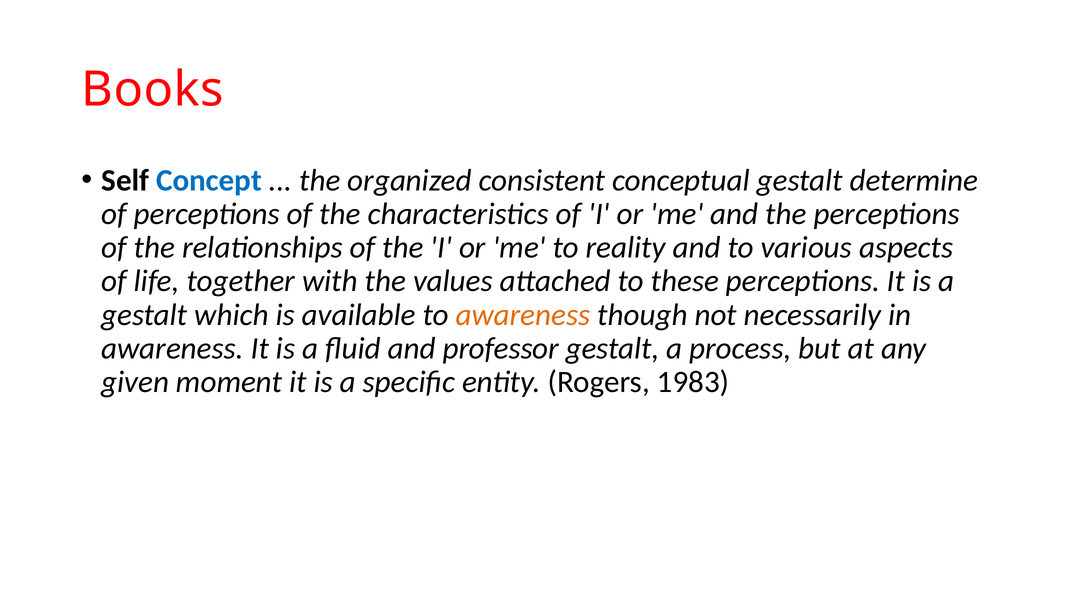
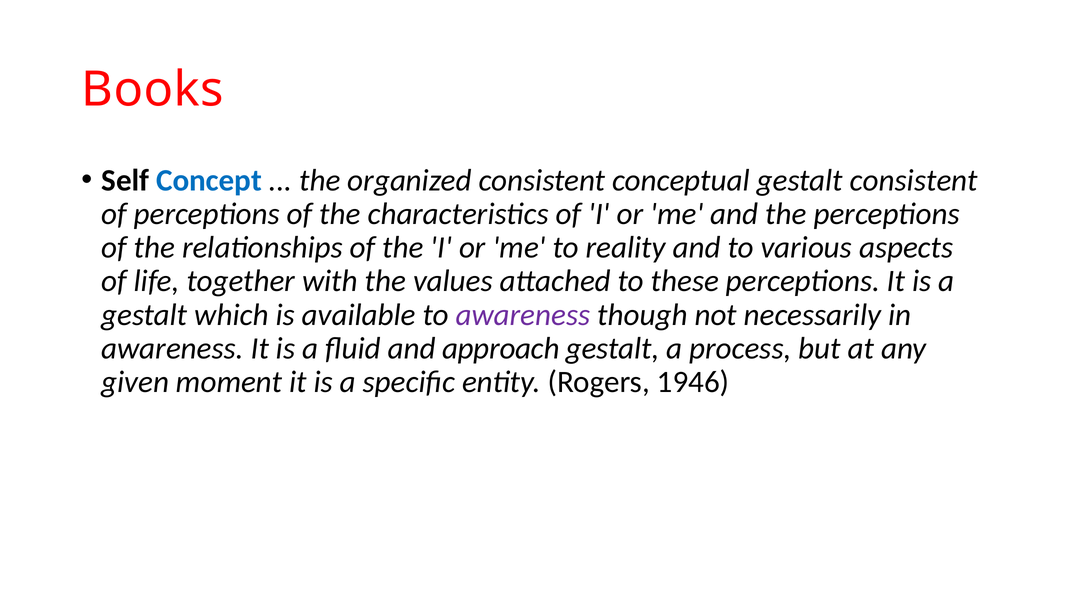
gestalt determine: determine -> consistent (914, 180)
awareness colour: orange -> purple (523, 315)
professor: professor -> approach (501, 348)
1983: 1983 -> 1946 (693, 382)
